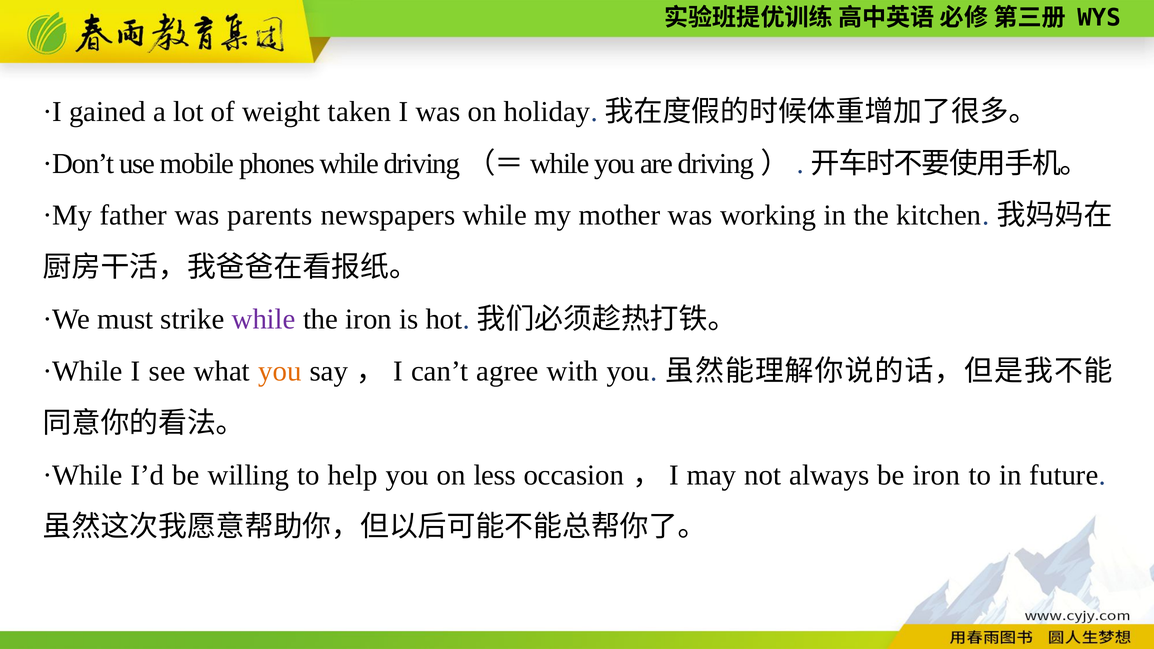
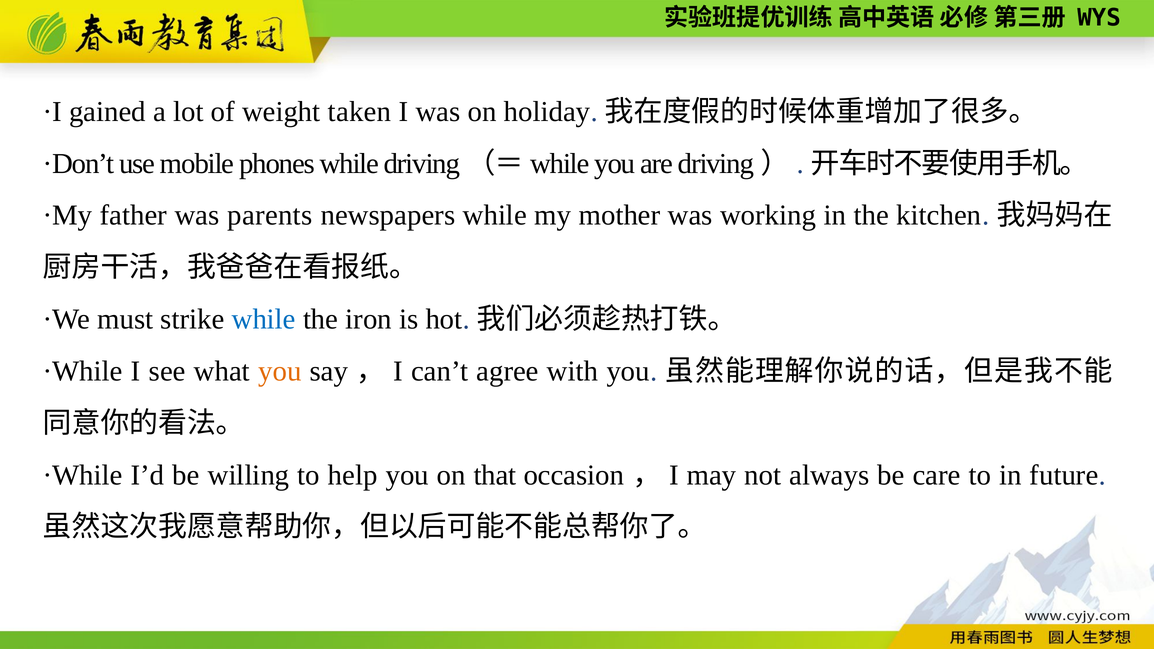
while colour: purple -> blue (264, 319)
less: less -> that (495, 475)
be iron: iron -> care (937, 475)
